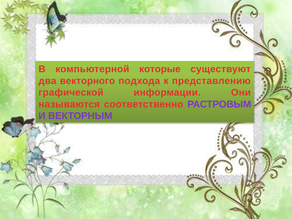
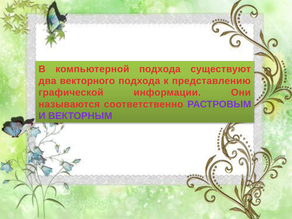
компьютерной которые: которые -> подхода (160, 69)
